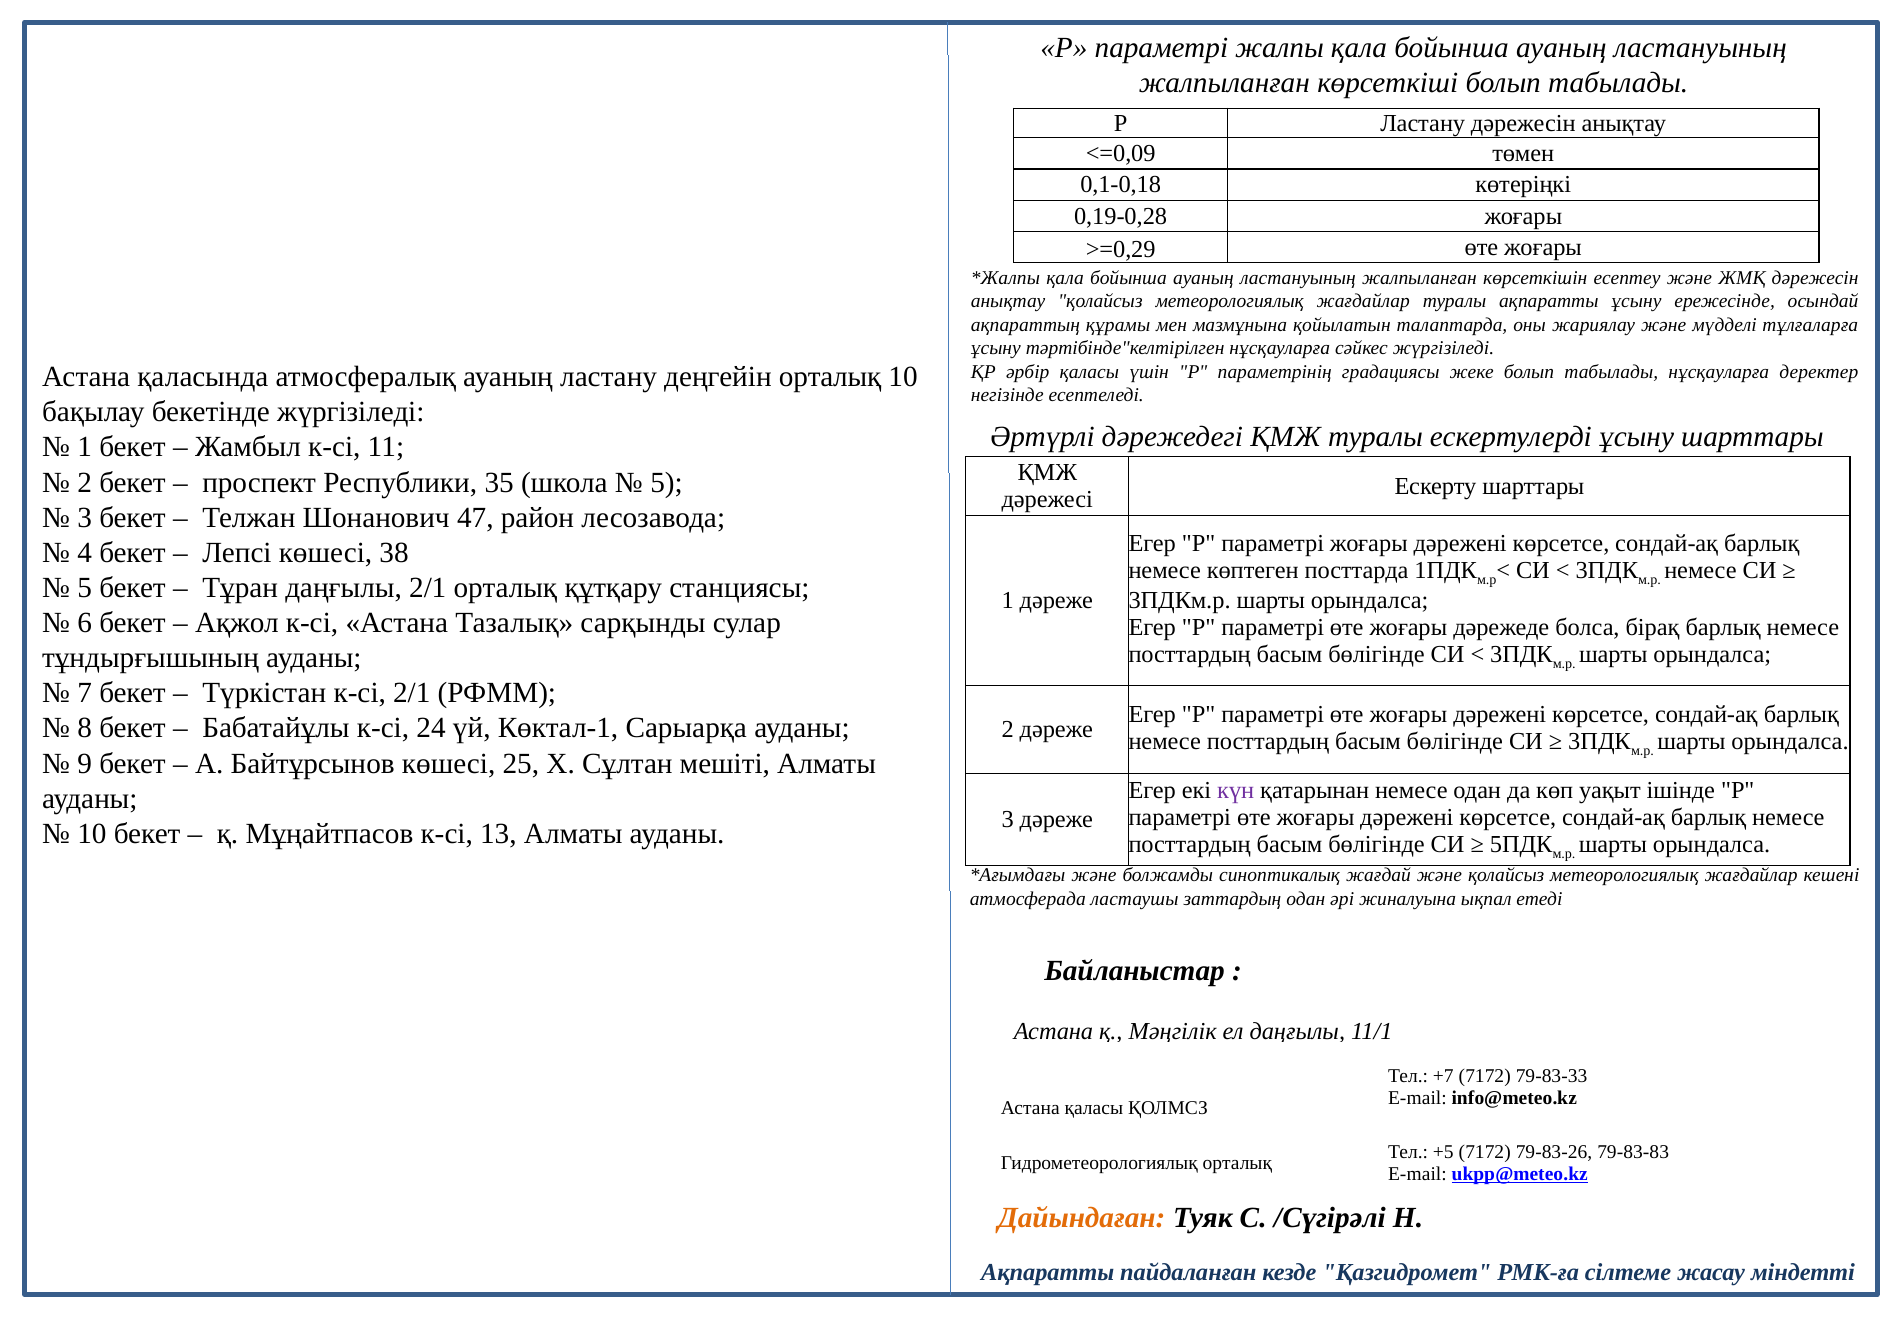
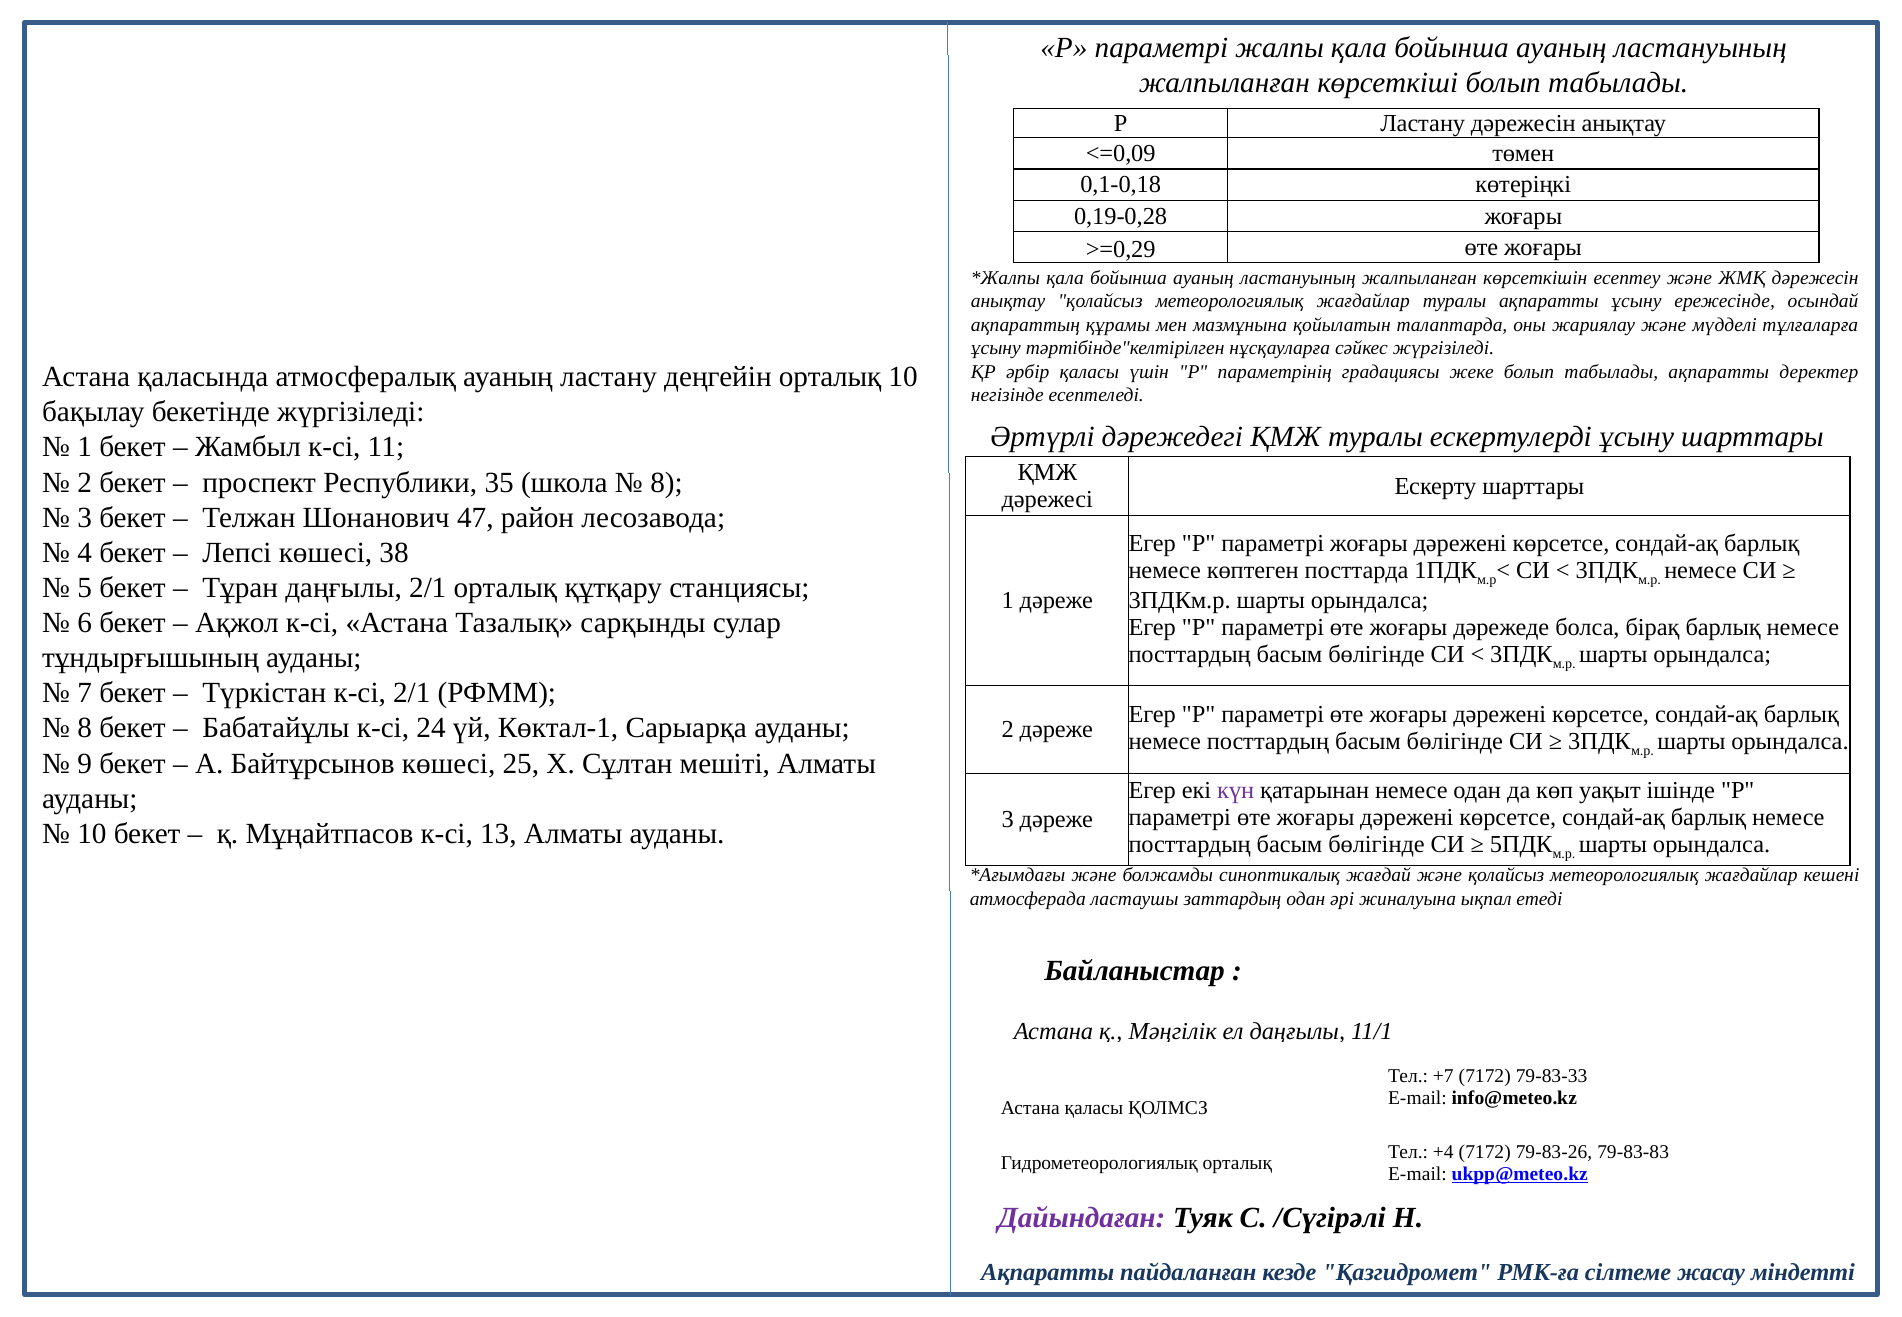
табылады нұсқауларға: нұсқауларға -> ақпаратты (1719, 372)
5: 5 -> 8 (666, 482)
+5: +5 -> +4 (1443, 1152)
Дайындаған colour: orange -> purple (1082, 1217)
